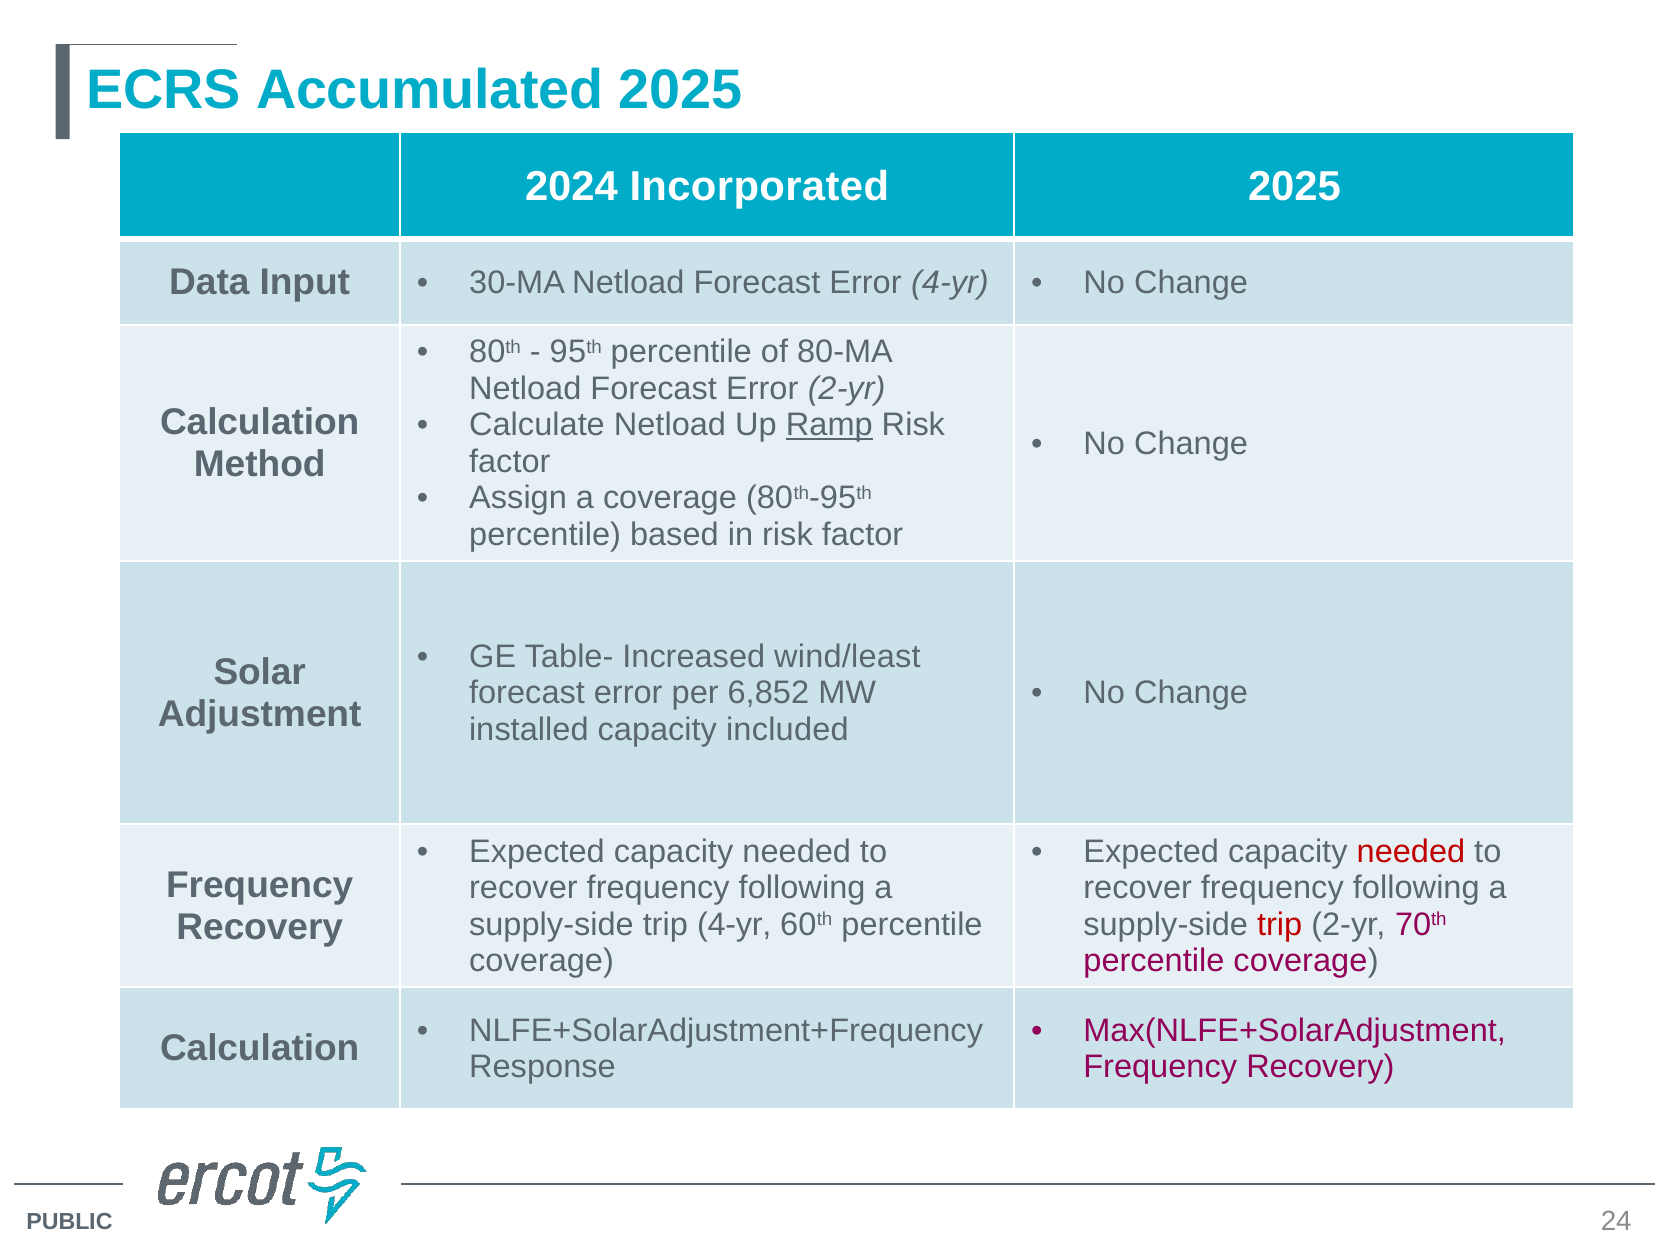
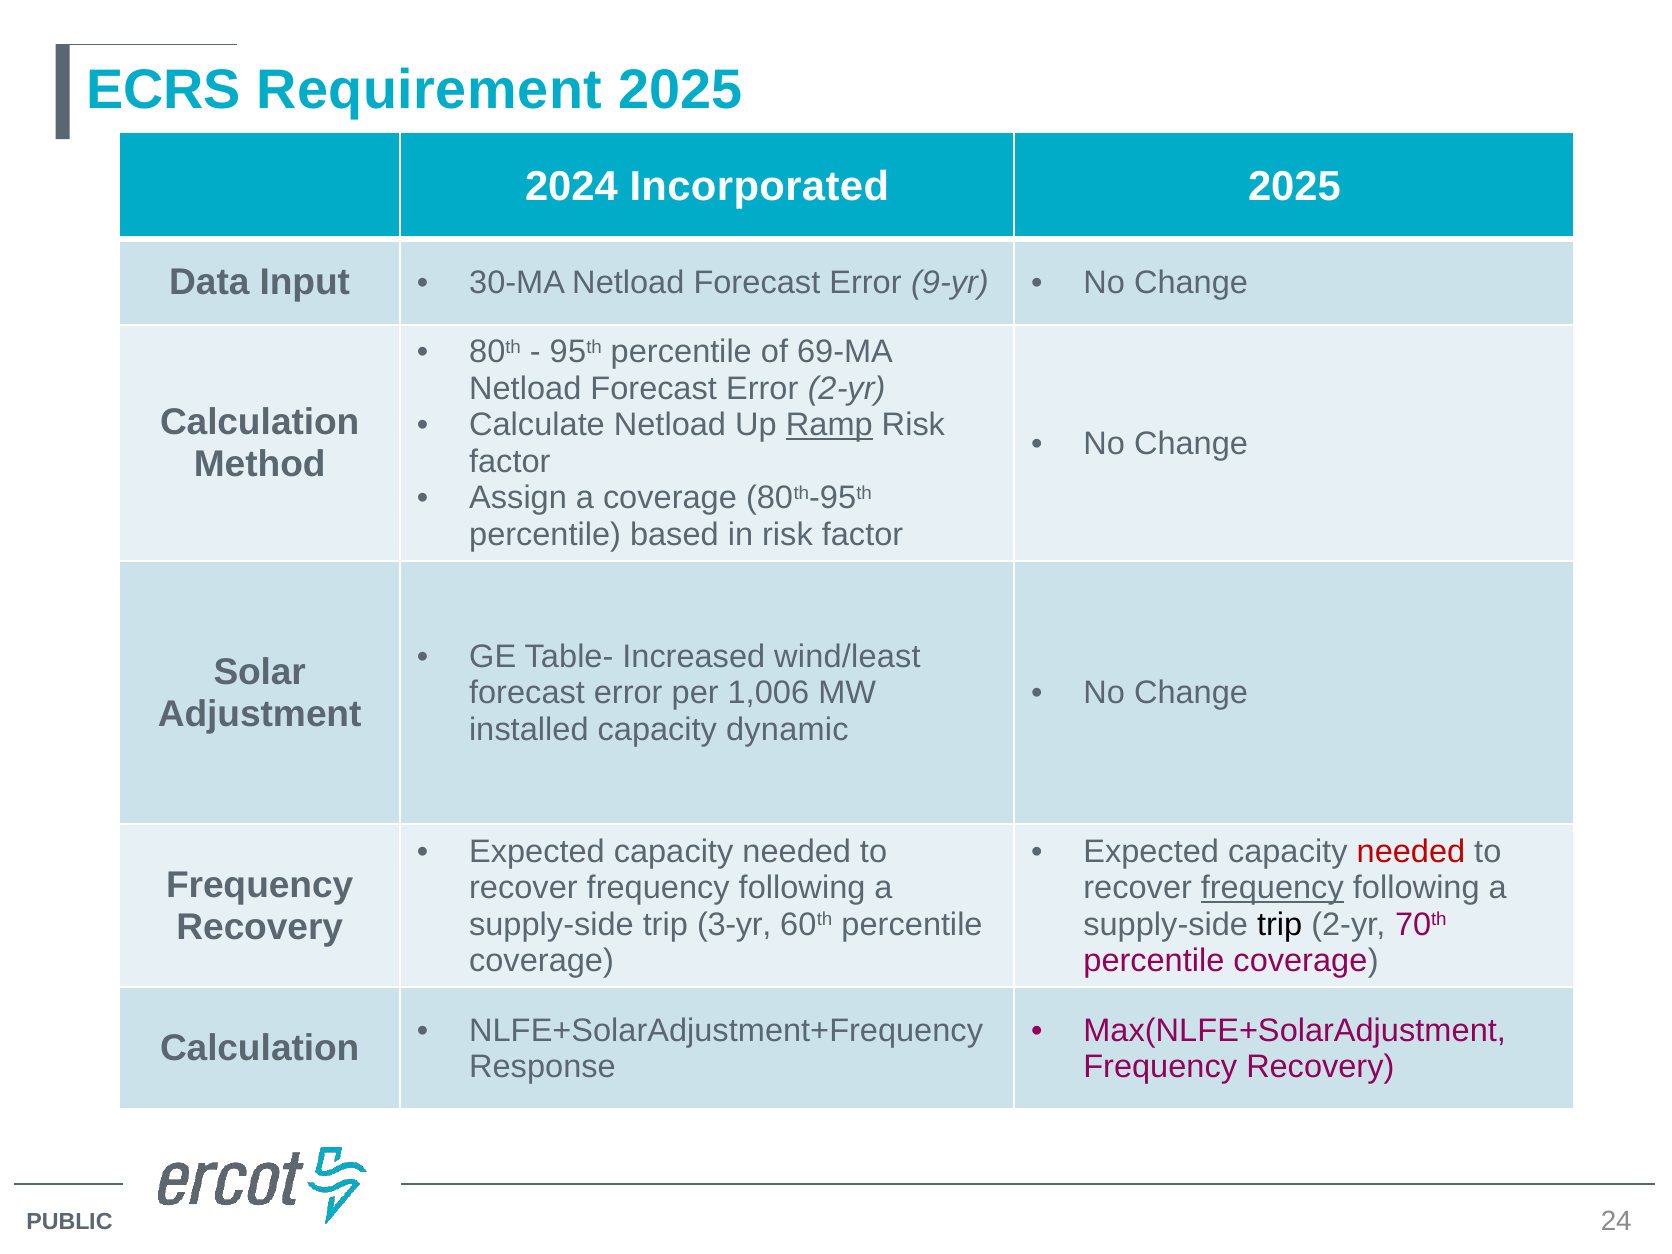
Accumulated: Accumulated -> Requirement (429, 90)
Error 4-yr: 4-yr -> 9-yr (950, 282)
80-MA: 80-MA -> 69-MA (845, 352)
6,852: 6,852 -> 1,006 (768, 693)
included: included -> dynamic (787, 730)
frequency underline: none -> present (1272, 888)
trip 4-yr: 4-yr -> 3-yr (734, 925)
trip colour: red -> black (1280, 925)
